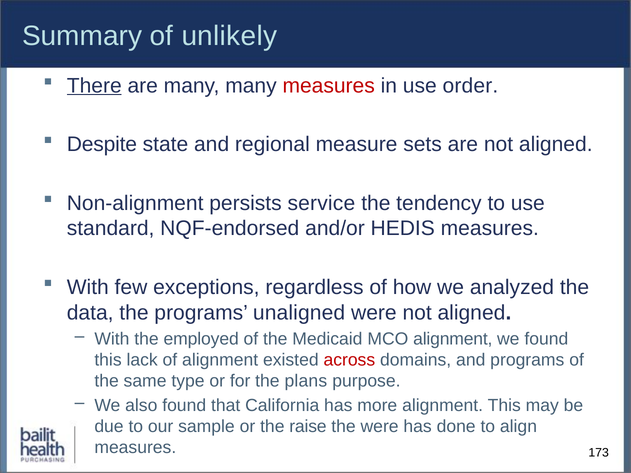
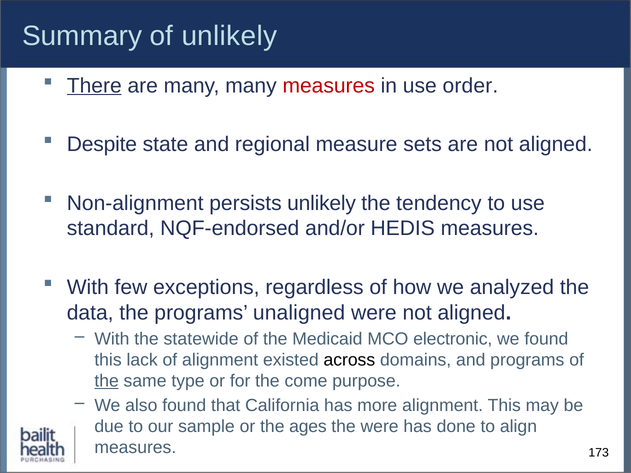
persists service: service -> unlikely (322, 203)
employed: employed -> statewide (201, 339)
MCO alignment: alignment -> electronic (453, 339)
across colour: red -> black (349, 360)
the underline: none -> present (107, 381)
plans: plans -> come (306, 381)
raise: raise -> ages (308, 427)
